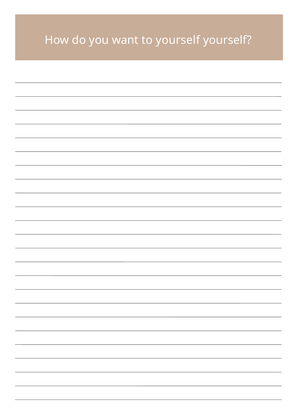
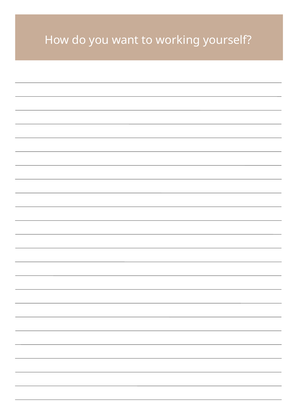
to yourself: yourself -> working (178, 40)
